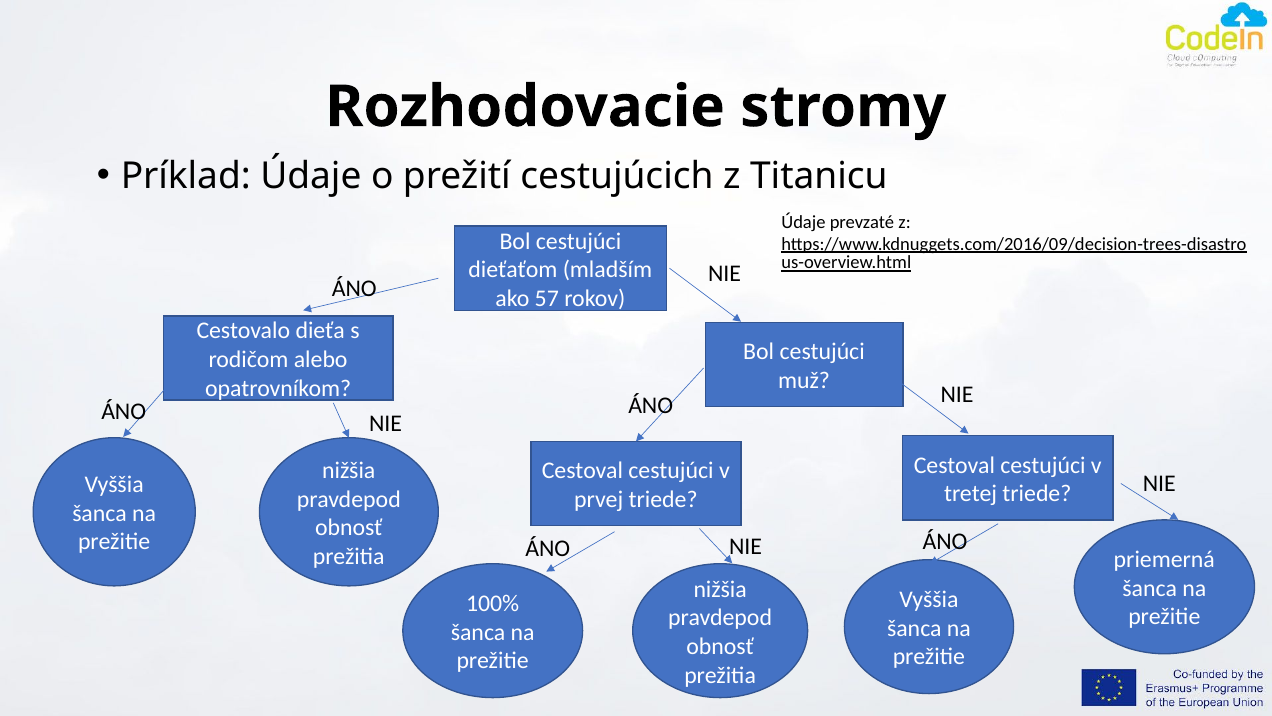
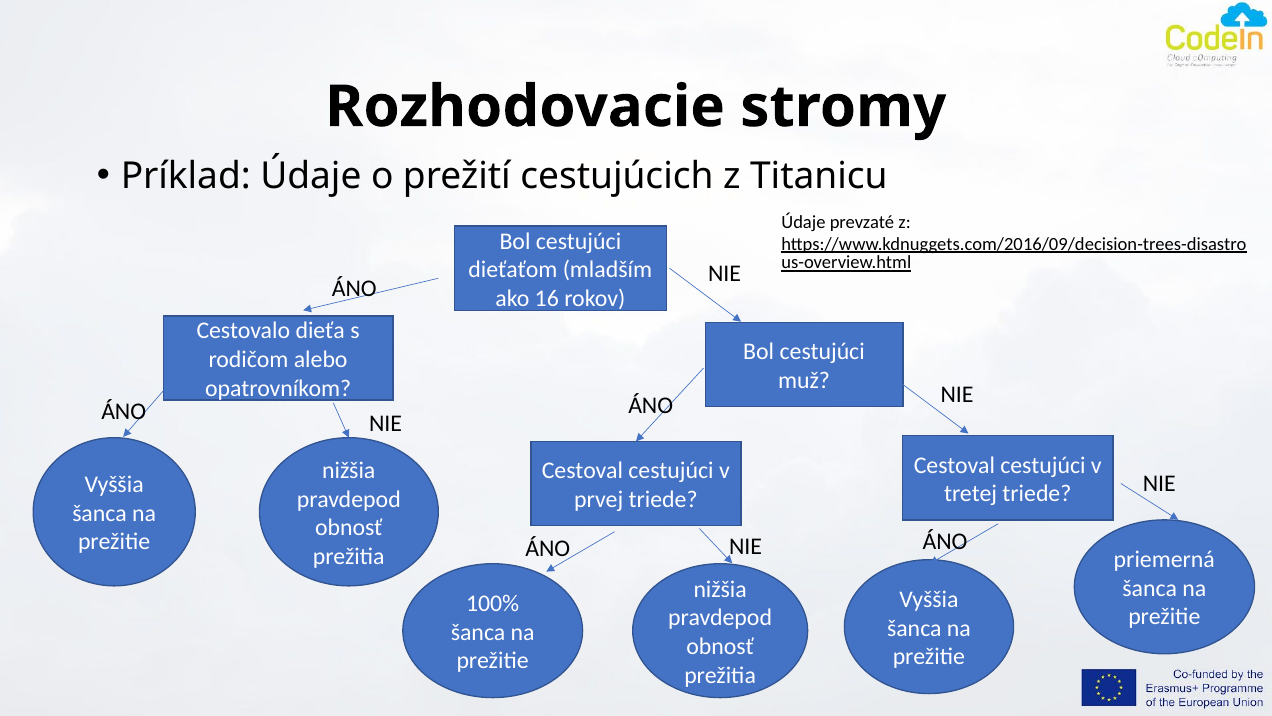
57: 57 -> 16 (547, 298)
